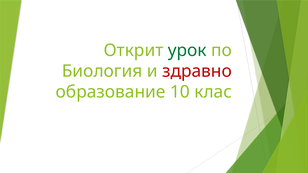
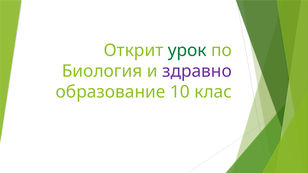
здравно colour: red -> purple (197, 71)
